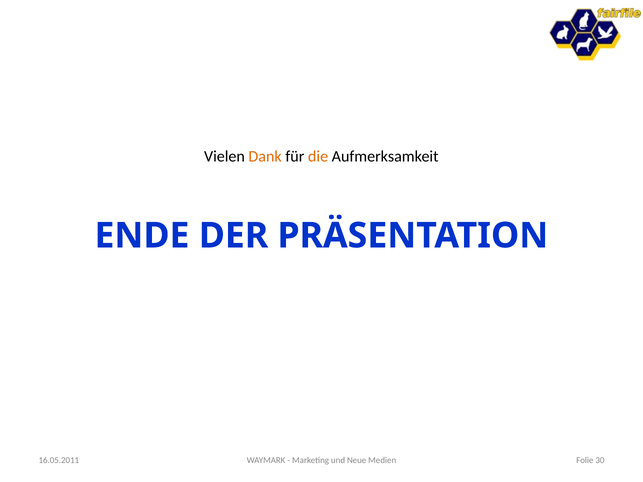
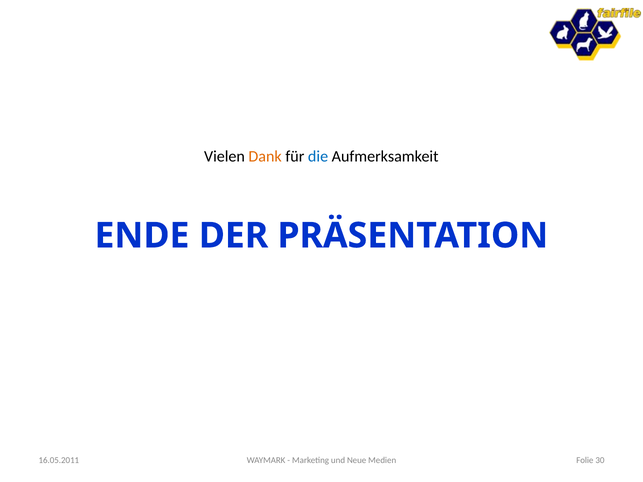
die colour: orange -> blue (318, 157)
